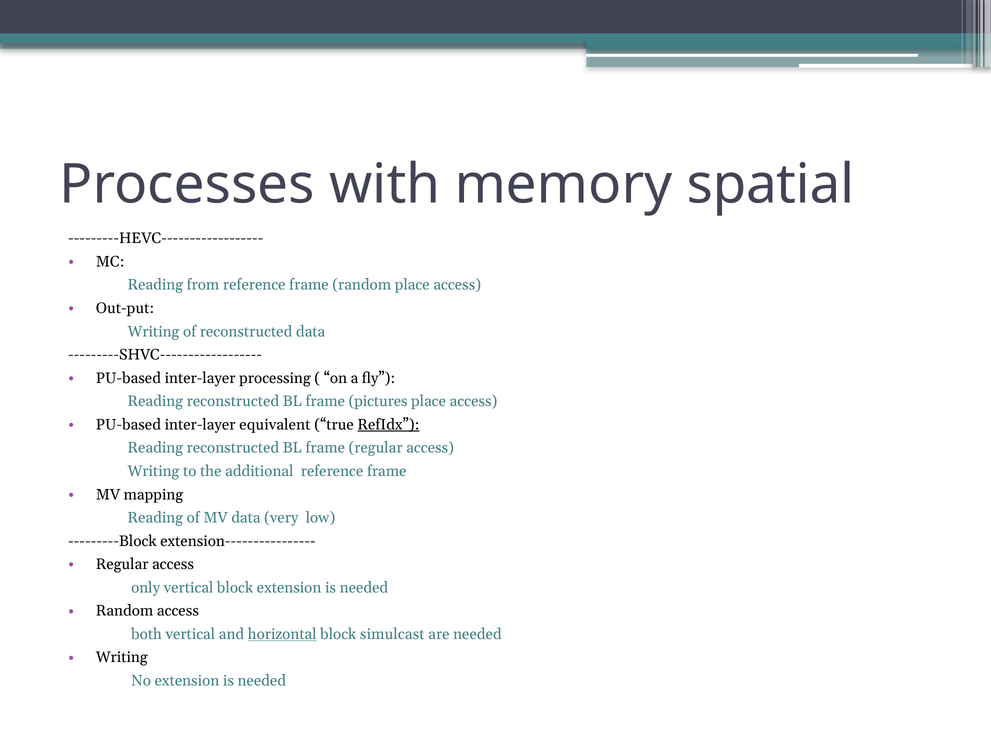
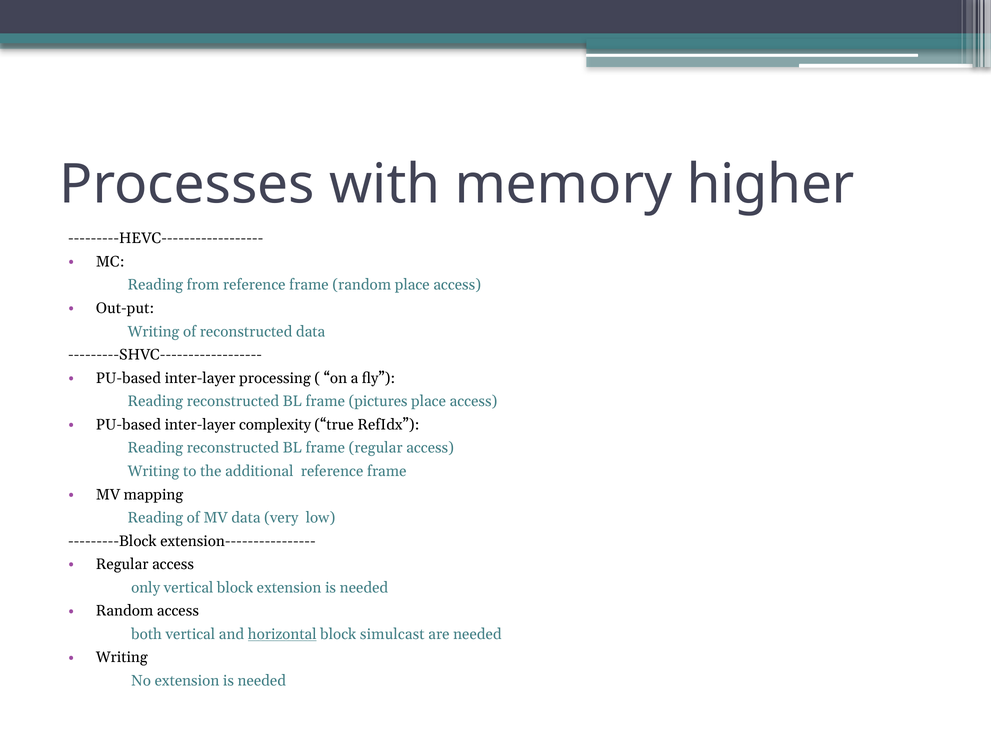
spatial: spatial -> higher (771, 185)
equivalent: equivalent -> complexity (275, 425)
RefIdx underline: present -> none (388, 425)
